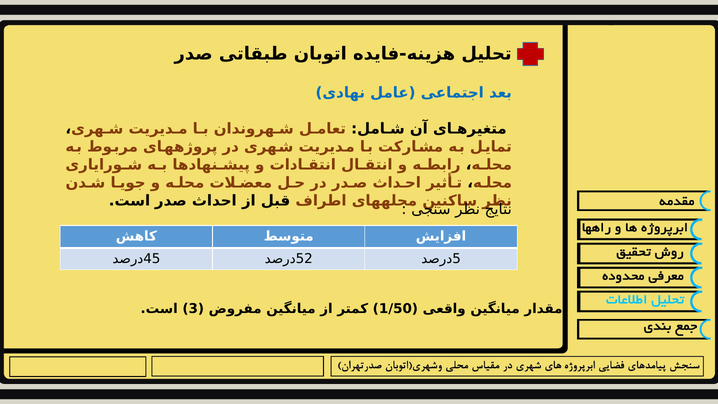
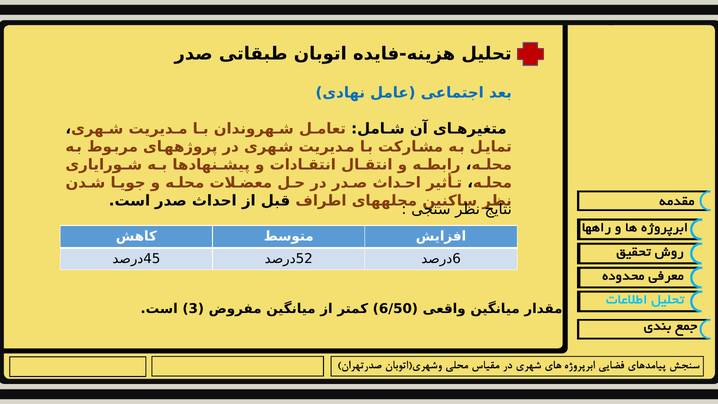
5: 5 -> 6 (457, 259)
1/50: 1/50 -> 6/50 (395, 309)
